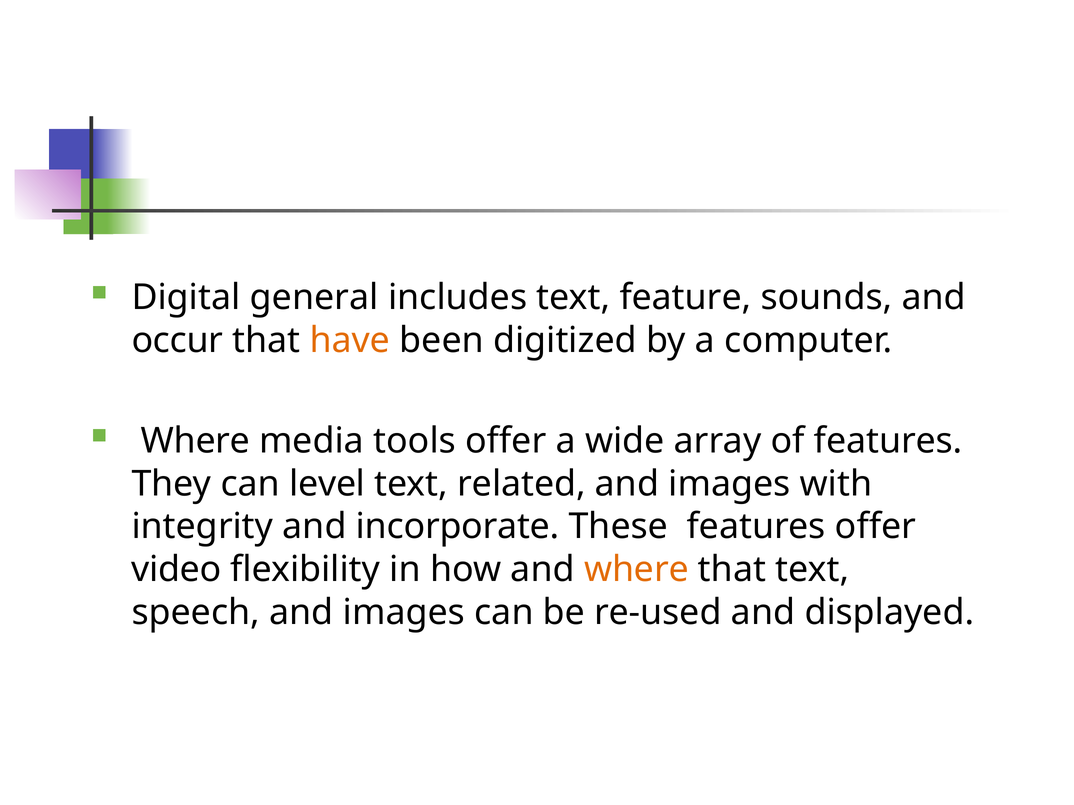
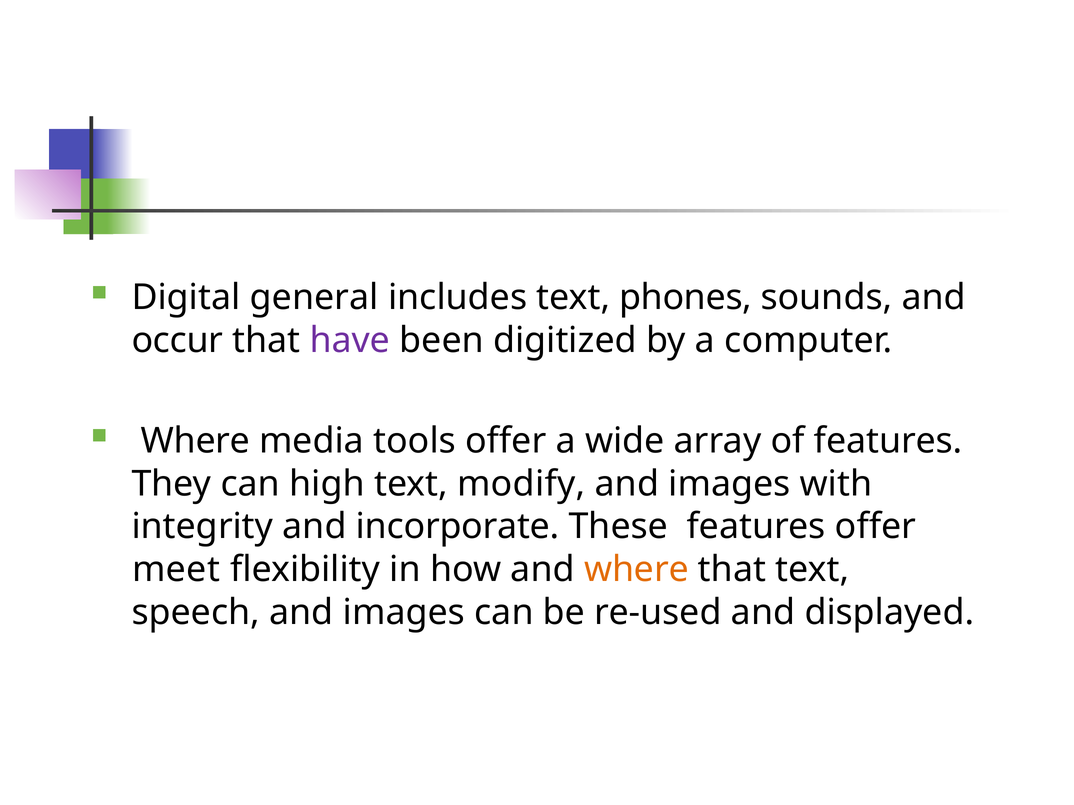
feature: feature -> phones (686, 298)
have colour: orange -> purple (350, 341)
level: level -> high (327, 484)
related: related -> modify (521, 484)
video: video -> meet (176, 570)
